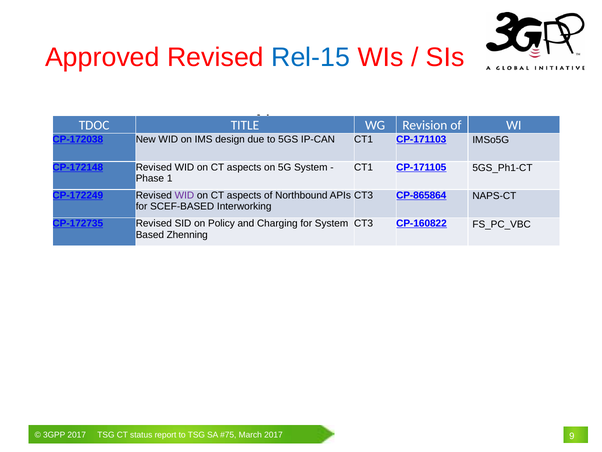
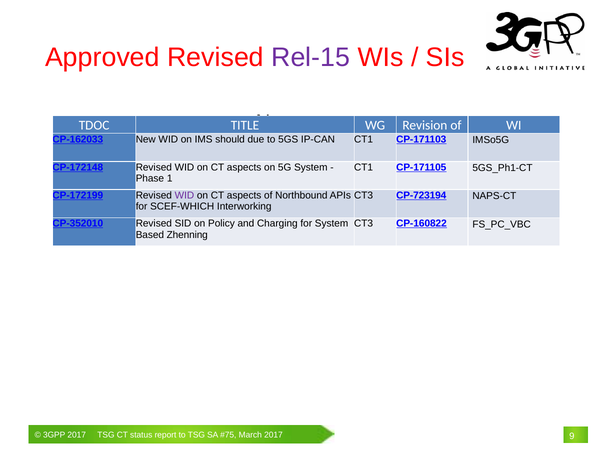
Rel-15 colour: blue -> purple (311, 58)
CP-172038: CP-172038 -> CP-162033 (78, 139)
design: design -> should (230, 139)
CP-172249: CP-172249 -> CP-172199 (78, 195)
CP-865864: CP-865864 -> CP-723194 (421, 195)
SCEF-BASED: SCEF-BASED -> SCEF-WHICH (182, 206)
CP-172735: CP-172735 -> CP-352010 (78, 223)
